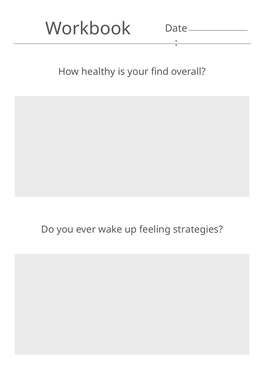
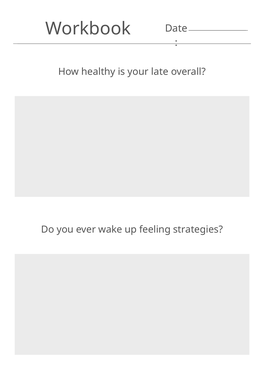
find: find -> late (160, 72)
